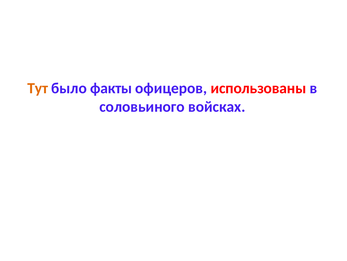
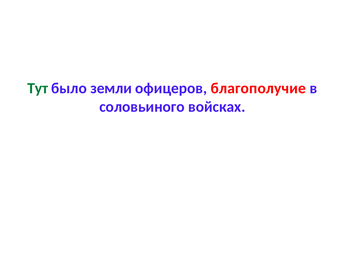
Тут colour: orange -> green (38, 88)
факты: факты -> земли (111, 88)
использованы: использованы -> благополучие (258, 88)
